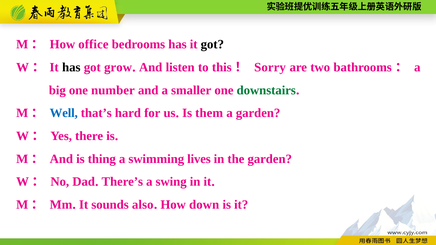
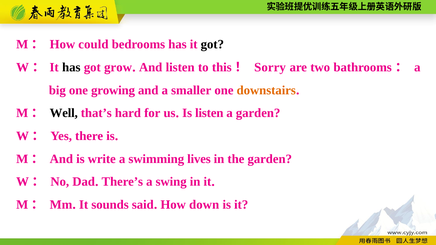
office: office -> could (93, 44)
number: number -> growing (113, 90)
downstairs colour: green -> orange (266, 90)
Well colour: blue -> black (64, 113)
Is them: them -> listen (209, 113)
thing: thing -> write (102, 159)
also: also -> said (143, 205)
